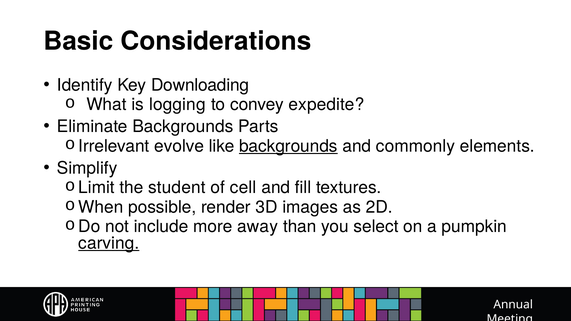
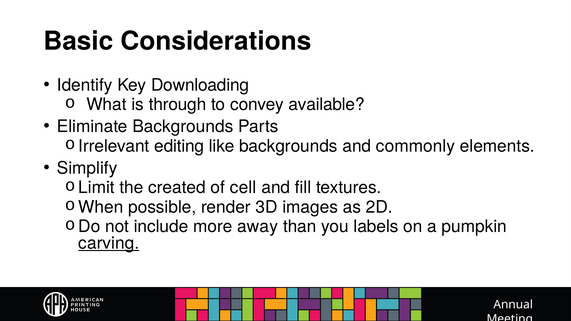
logging: logging -> through (178, 105)
expedite: expedite -> available (327, 105)
evolve: evolve -> editing (179, 146)
backgrounds underline: present -> none (288, 146)
student: student -> created (177, 188)
select: select -> labels (376, 227)
